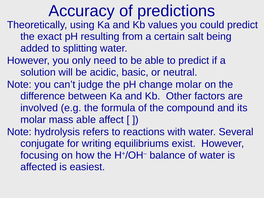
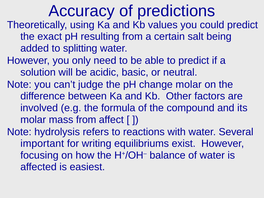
mass able: able -> from (86, 120)
conjugate: conjugate -> important (42, 144)
